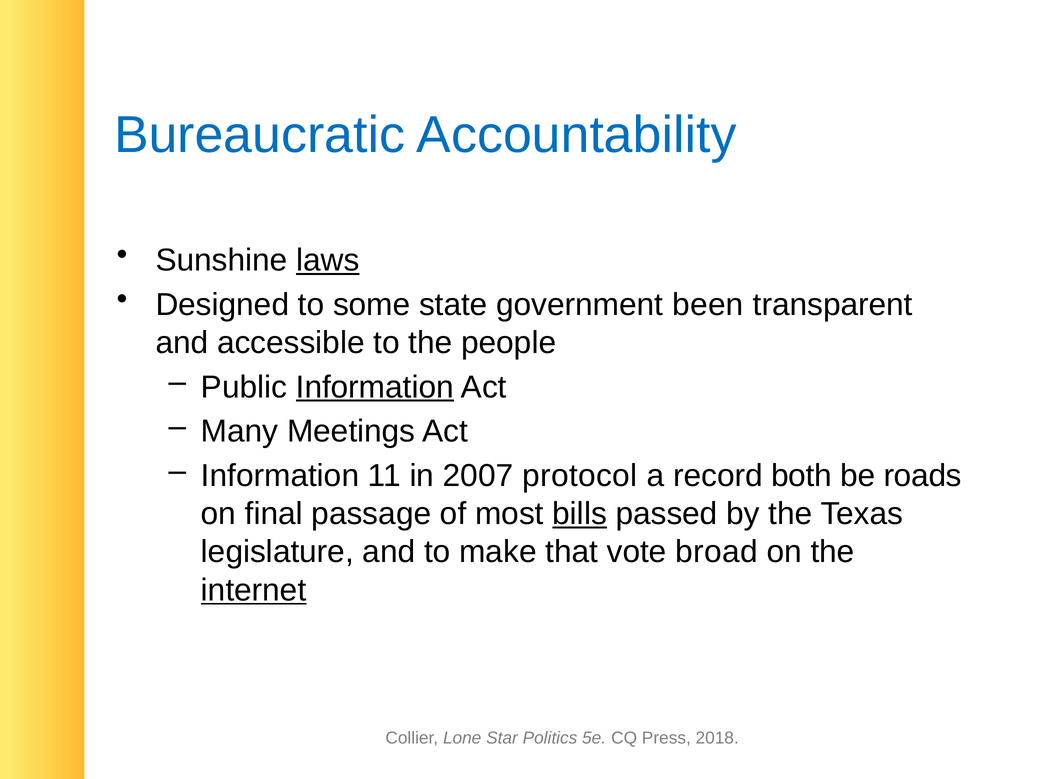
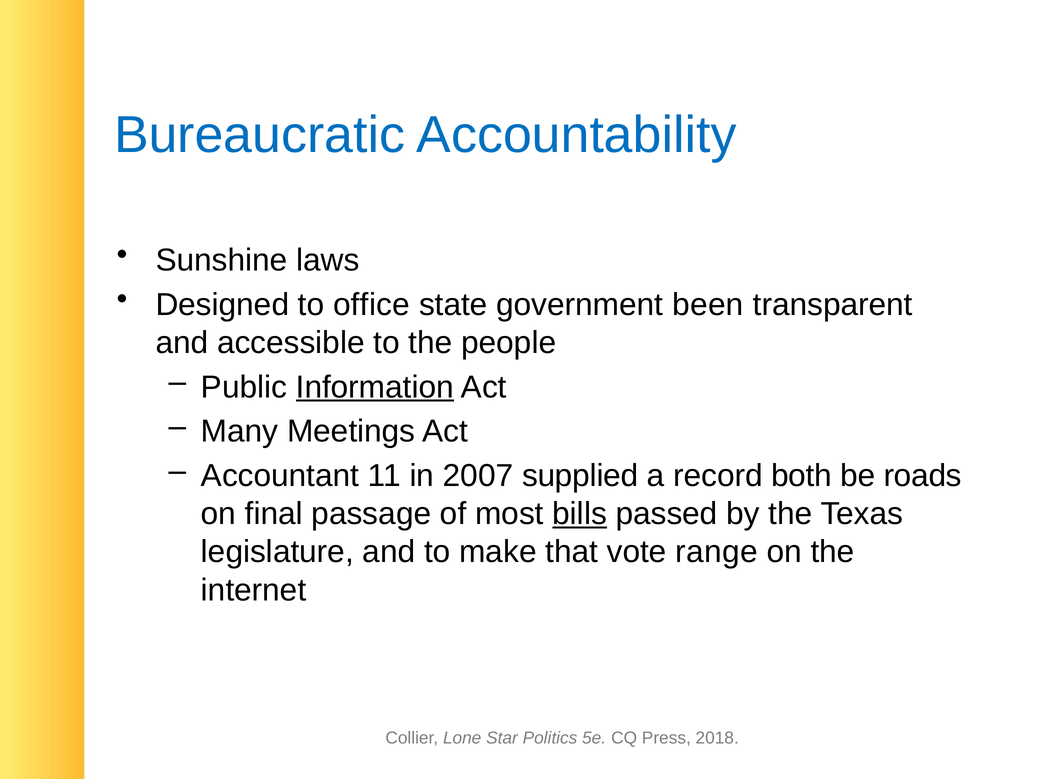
laws underline: present -> none (328, 260)
some: some -> office (372, 304)
Information: Information -> Accountant (280, 476)
protocol: protocol -> supplied (580, 476)
broad: broad -> range (717, 552)
internet underline: present -> none (254, 590)
